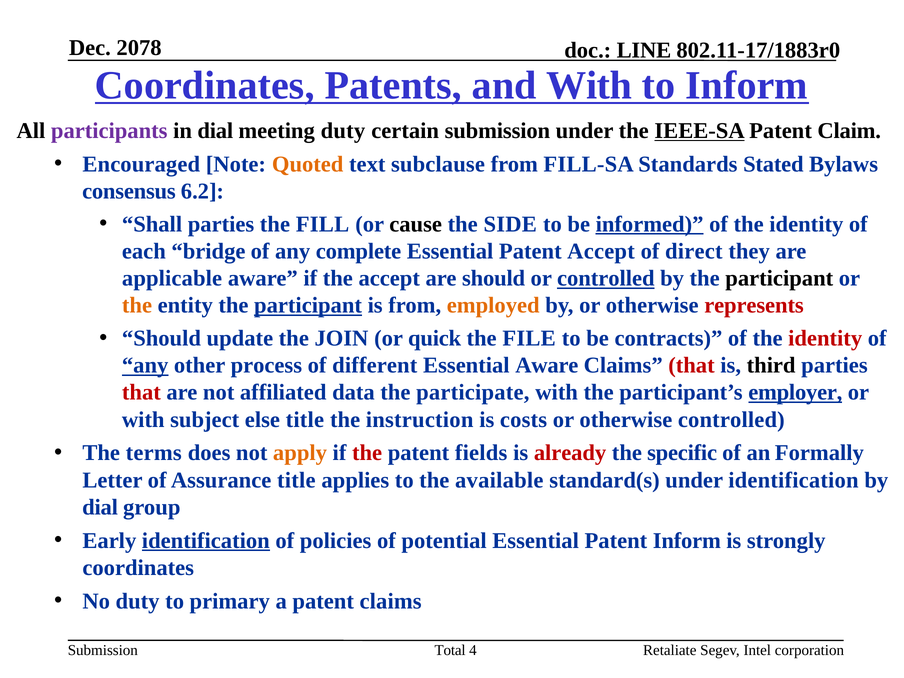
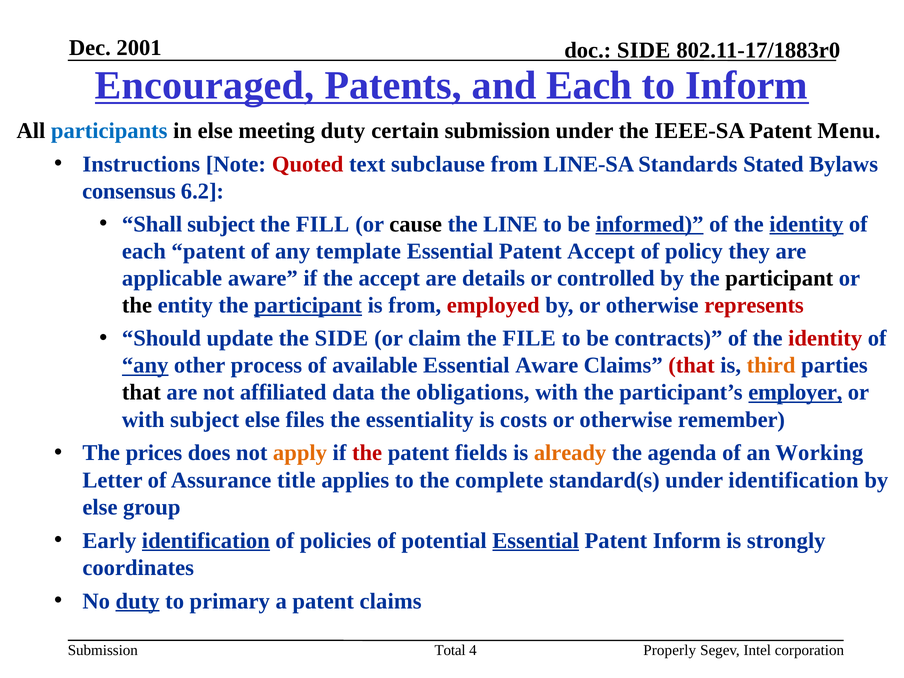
2078: 2078 -> 2001 (139, 48)
LINE: LINE -> SIDE (644, 50)
Coordinates: Coordinates -> Encouraged (205, 86)
and With: With -> Each (589, 86)
participants colour: purple -> blue (109, 131)
in dial: dial -> else (215, 131)
IEEE-SA underline: present -> none (700, 131)
Claim: Claim -> Menu (849, 131)
Encouraged: Encouraged -> Instructions (141, 164)
Quoted colour: orange -> red (308, 164)
FILL-SA: FILL-SA -> LINE-SA (589, 164)
Shall parties: parties -> subject (221, 224)
SIDE: SIDE -> LINE (510, 224)
identity underline: none -> present (806, 224)
each bridge: bridge -> patent (208, 251)
complete: complete -> template (358, 251)
direct: direct -> policy (694, 251)
are should: should -> details (494, 278)
controlled underline: present -> none (606, 278)
the colour: orange -> black (137, 305)
employed colour: orange -> red (493, 305)
the JOIN: JOIN -> SIDE (341, 338)
quick: quick -> claim (435, 338)
different: different -> available (375, 365)
third colour: black -> orange (771, 365)
that colour: red -> black (141, 393)
participate: participate -> obligations (473, 393)
else title: title -> files (305, 420)
instruction: instruction -> essentiality (420, 420)
otherwise controlled: controlled -> remember (731, 420)
terms: terms -> prices (154, 453)
already colour: red -> orange (570, 453)
specific: specific -> agenda (682, 453)
Formally: Formally -> Working (819, 453)
available: available -> complete (499, 480)
dial: dial -> else (100, 507)
Essential underline: none -> present (536, 541)
duty underline: none -> present (138, 601)
Retaliate: Retaliate -> Properly (670, 650)
